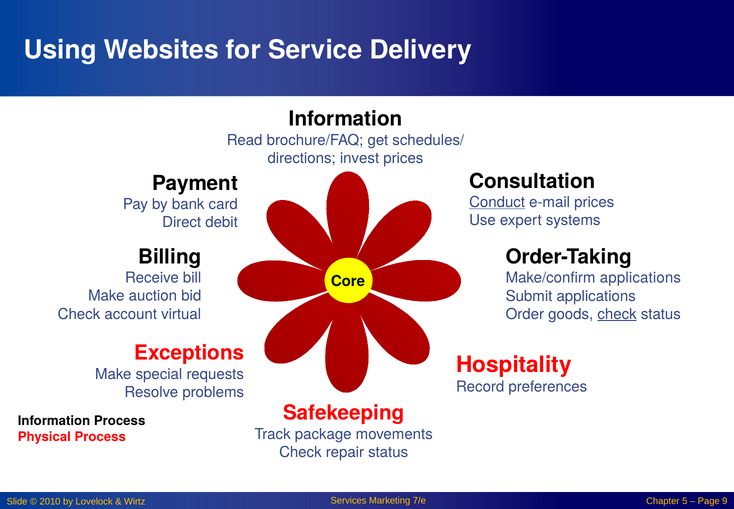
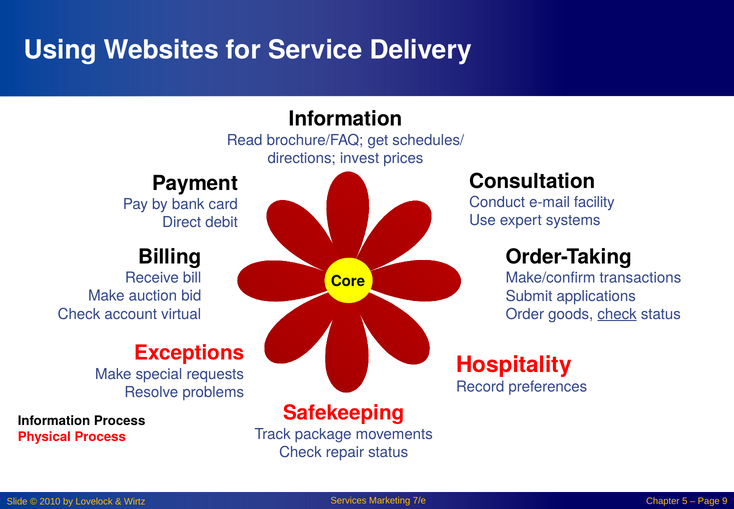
Conduct underline: present -> none (497, 202)
e-mail prices: prices -> facility (594, 202)
Make/confirm applications: applications -> transactions (640, 278)
